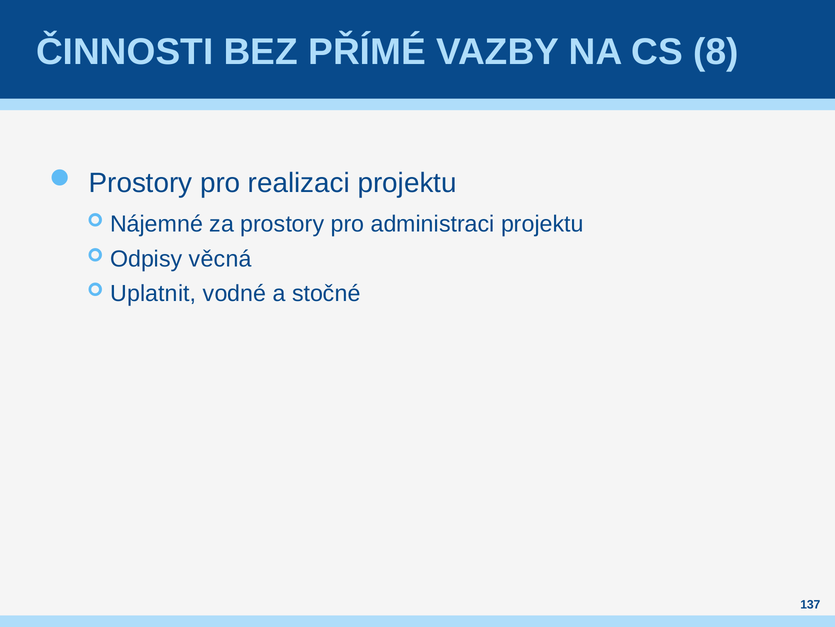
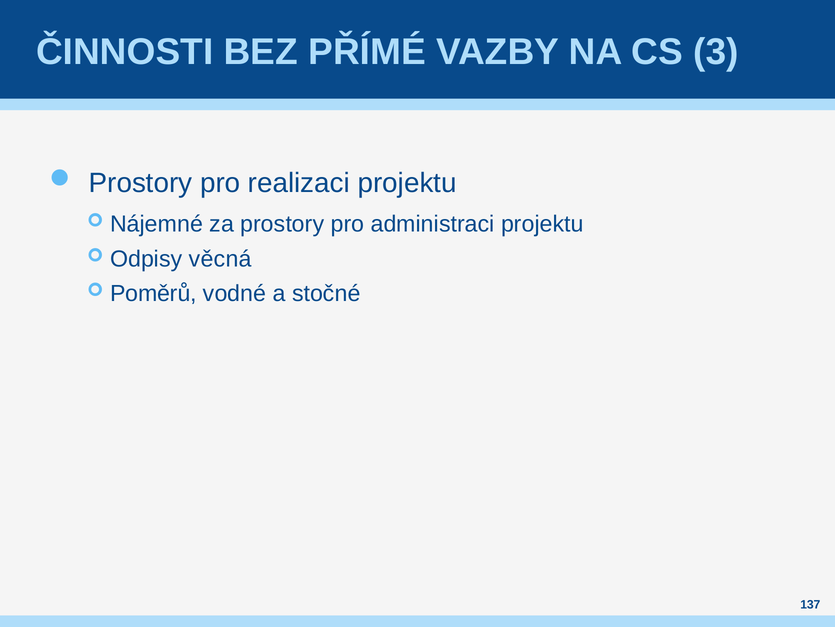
8: 8 -> 3 (716, 52)
Uplatnit: Uplatnit -> Poměrů (153, 293)
